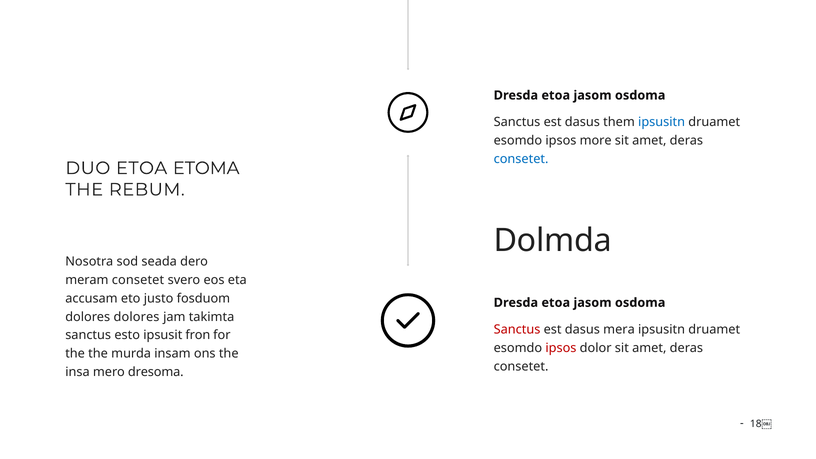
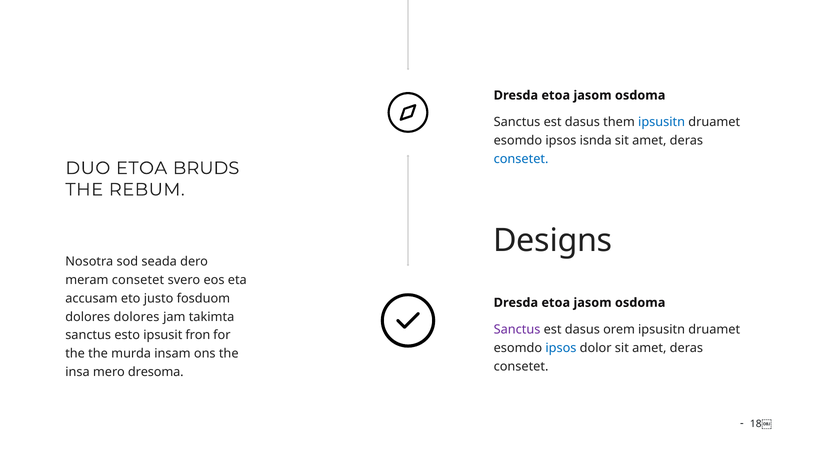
more: more -> isnda (596, 141)
ETOMA: ETOMA -> BRUDS (206, 168)
Dolmda: Dolmda -> Designs (553, 241)
Sanctus colour: red -> purple (517, 330)
mera: mera -> orem (619, 330)
ipsos colour: red -> blue (561, 348)
